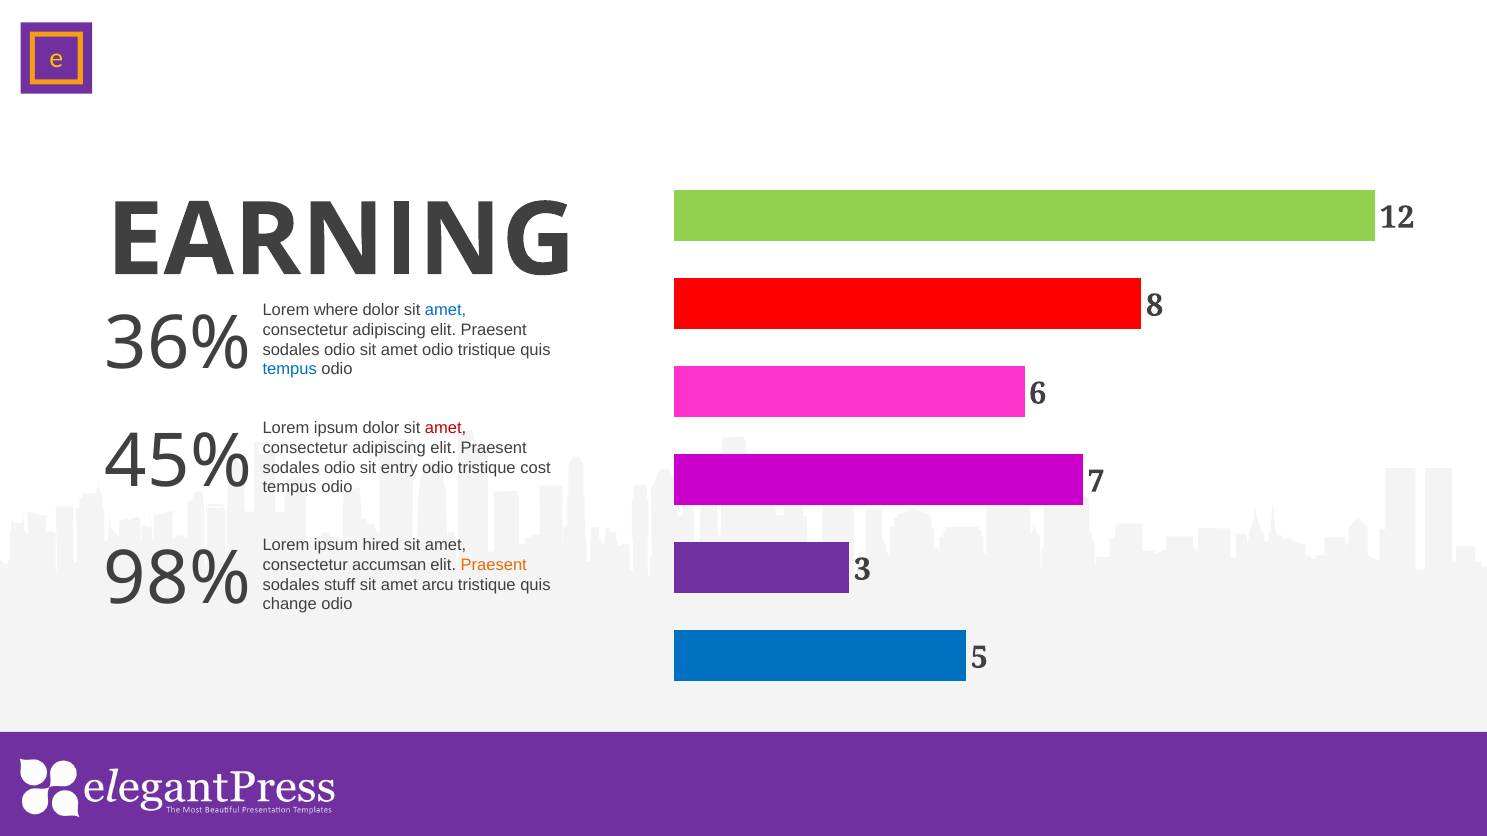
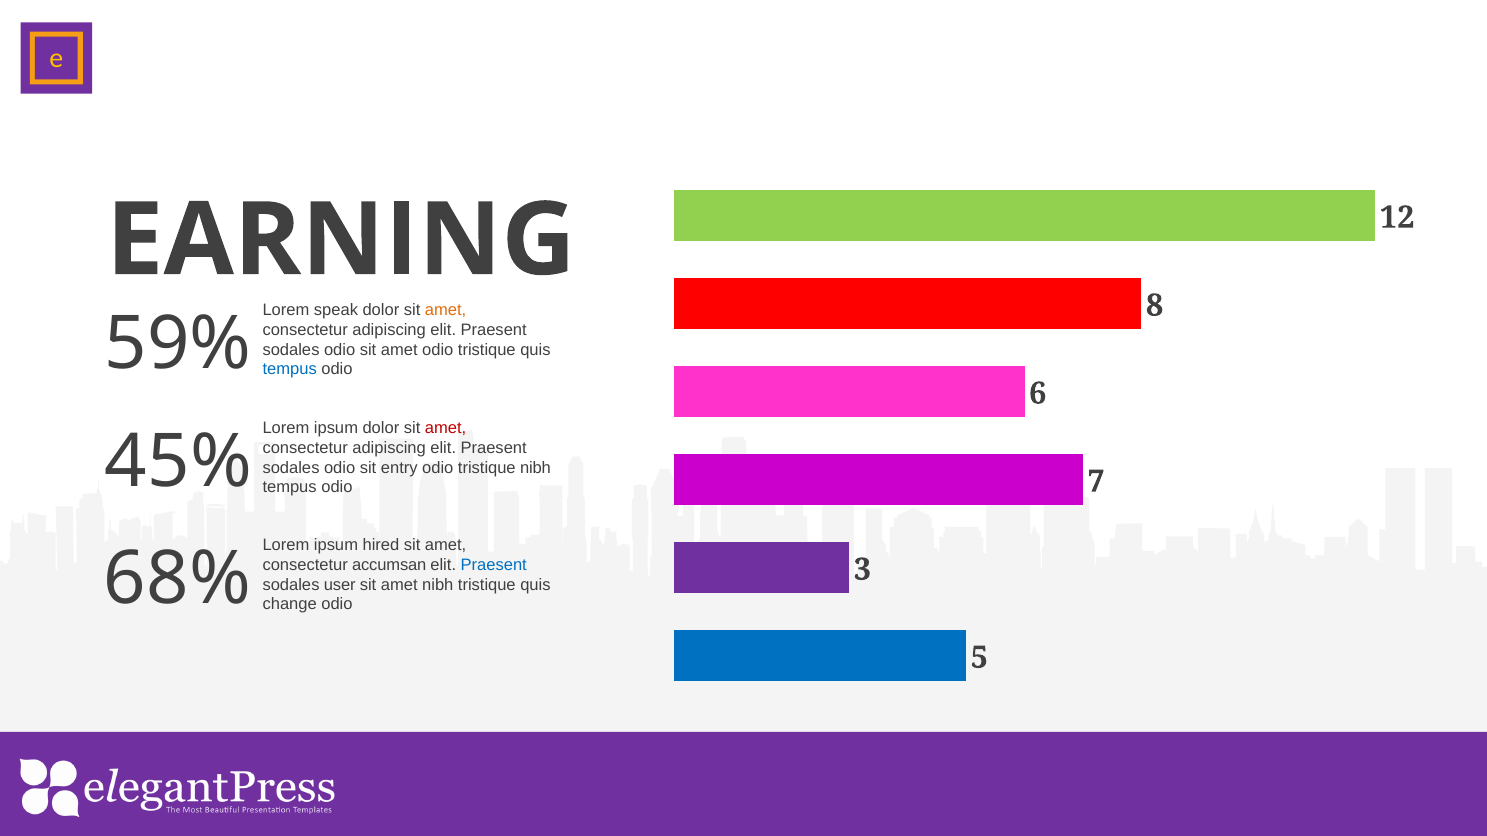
where: where -> speak (336, 310)
amet colour: blue -> orange (446, 310)
36%: 36% -> 59% (178, 344)
tristique cost: cost -> nibh (536, 468)
Praesent colour: orange -> blue (494, 565)
98%: 98% -> 68% (177, 579)
stuff: stuff -> user (340, 585)
amet arcu: arcu -> nibh (438, 585)
